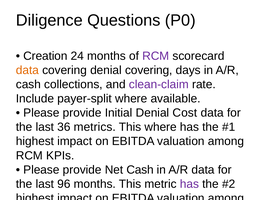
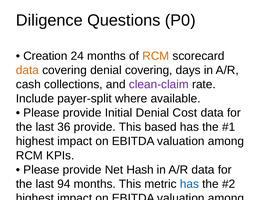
RCM colour: purple -> orange (156, 56)
36 metrics: metrics -> provide (95, 127)
This where: where -> based (161, 127)
Net Cash: Cash -> Hash (140, 169)
96: 96 -> 94 (64, 183)
has colour: purple -> blue (189, 183)
